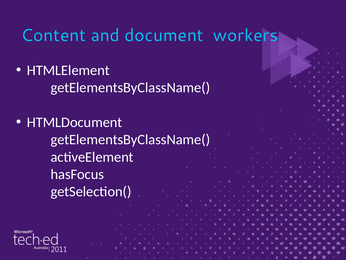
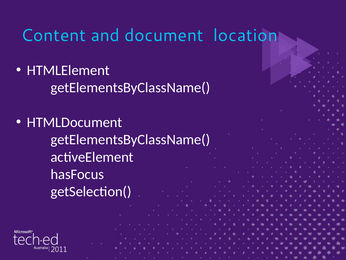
workers: workers -> location (245, 35)
